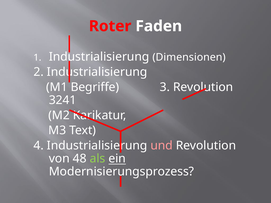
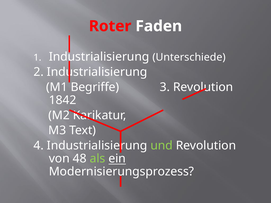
Dimensionen: Dimensionen -> Unterschiede (189, 57)
3241: 3241 -> 1842 (63, 100)
und colour: pink -> light green (162, 146)
